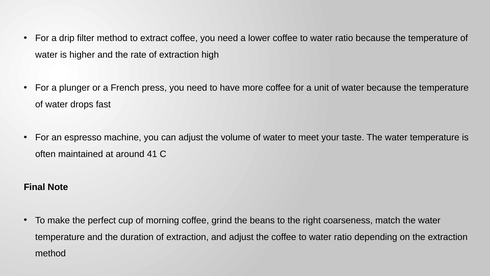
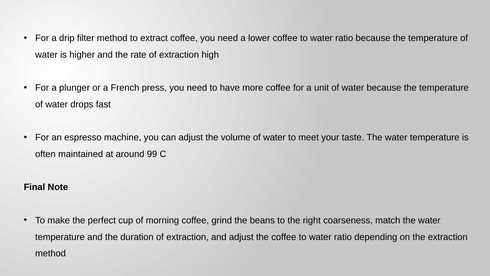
41: 41 -> 99 (152, 154)
